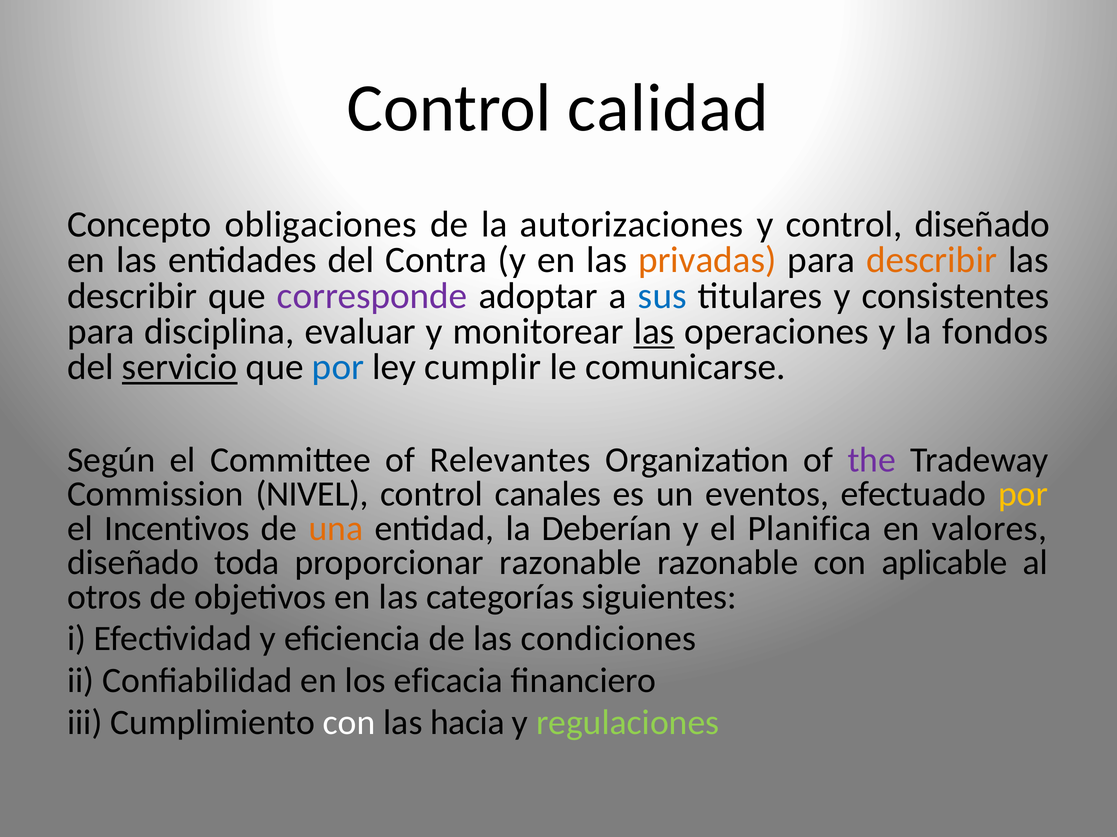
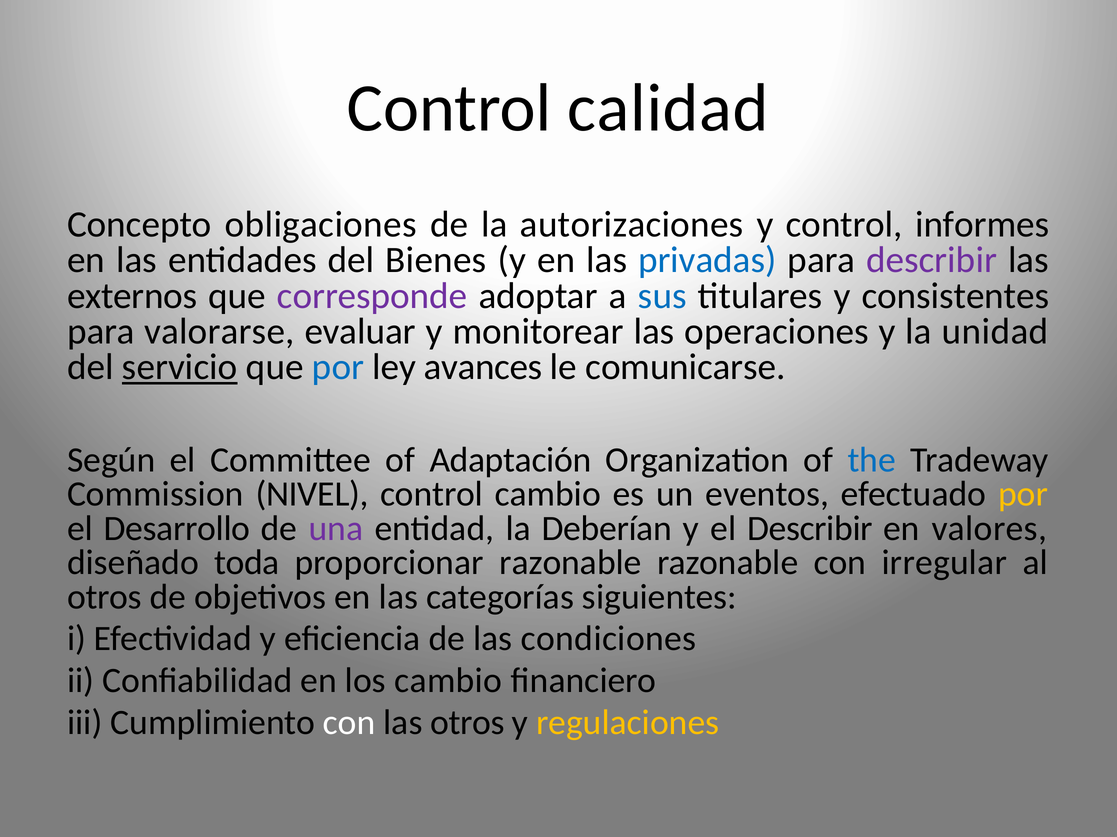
control diseñado: diseñado -> informes (982, 225)
Contra: Contra -> Bienes (436, 260)
privadas colour: orange -> blue (707, 260)
describir colour: orange -> purple (932, 260)
describir: describir -> externos (132, 296)
disciplina: disciplina -> valorarse (219, 332)
las underline: present -> none (654, 332)
fondos: fondos -> unidad (995, 332)
cumplir: cumplir -> avances (483, 368)
Relevantes: Relevantes -> Adaptación (510, 460)
the colour: purple -> blue (872, 460)
control canales: canales -> cambio (548, 495)
Incentivos: Incentivos -> Desarrollo (177, 529)
una colour: orange -> purple (336, 529)
el Planifica: Planifica -> Describir (810, 529)
aplicable: aplicable -> irregular (944, 563)
los eficacia: eficacia -> cambio (448, 681)
las hacia: hacia -> otros (467, 723)
regulaciones colour: light green -> yellow (628, 723)
